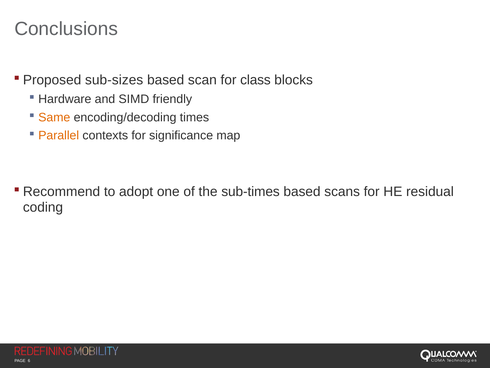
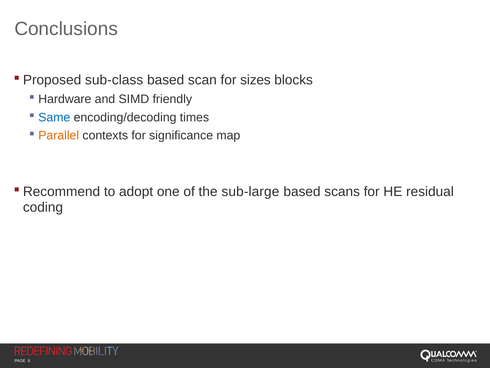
sub-sizes: sub-sizes -> sub-class (114, 80)
class: class -> sizes (255, 80)
Same colour: orange -> blue (54, 117)
sub-times: sub-times -> sub-large (250, 191)
